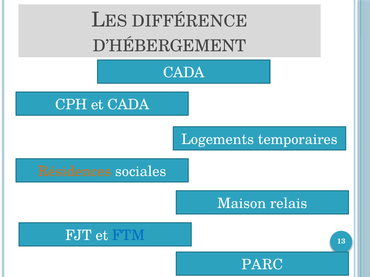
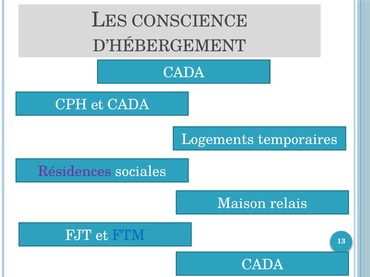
DIFFÉRENCE: DIFFÉRENCE -> CONSCIENCE (190, 21)
Résidences colour: orange -> purple (75, 172)
PARC: PARC -> CADA (262, 265)
